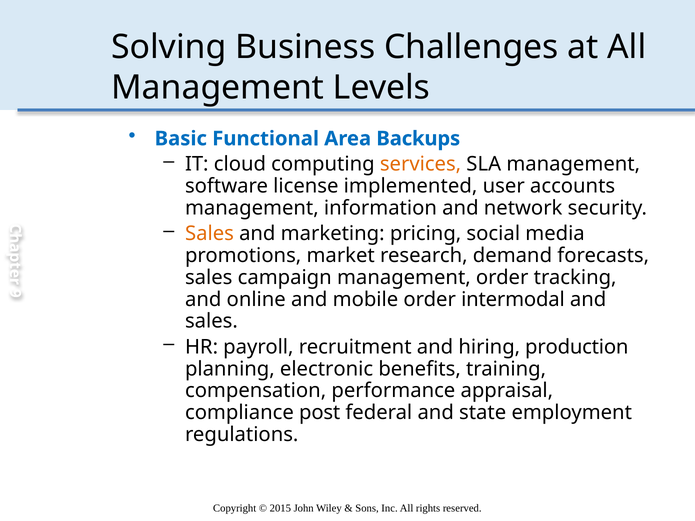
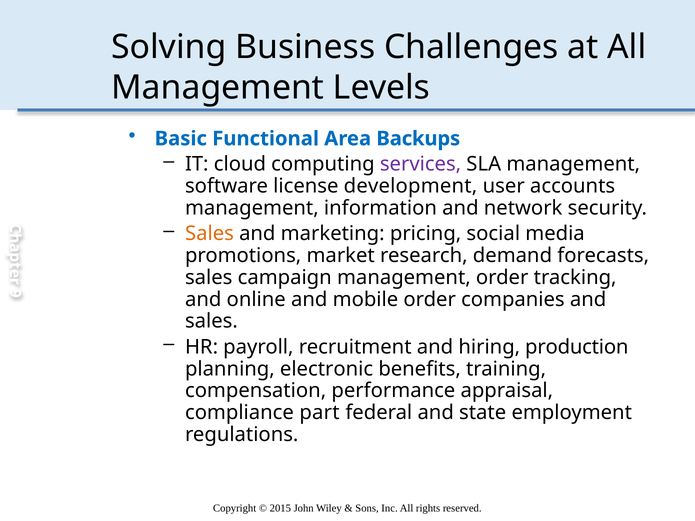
services colour: orange -> purple (421, 164)
implemented: implemented -> development (410, 186)
intermodal: intermodal -> companies (513, 300)
post: post -> part (319, 413)
